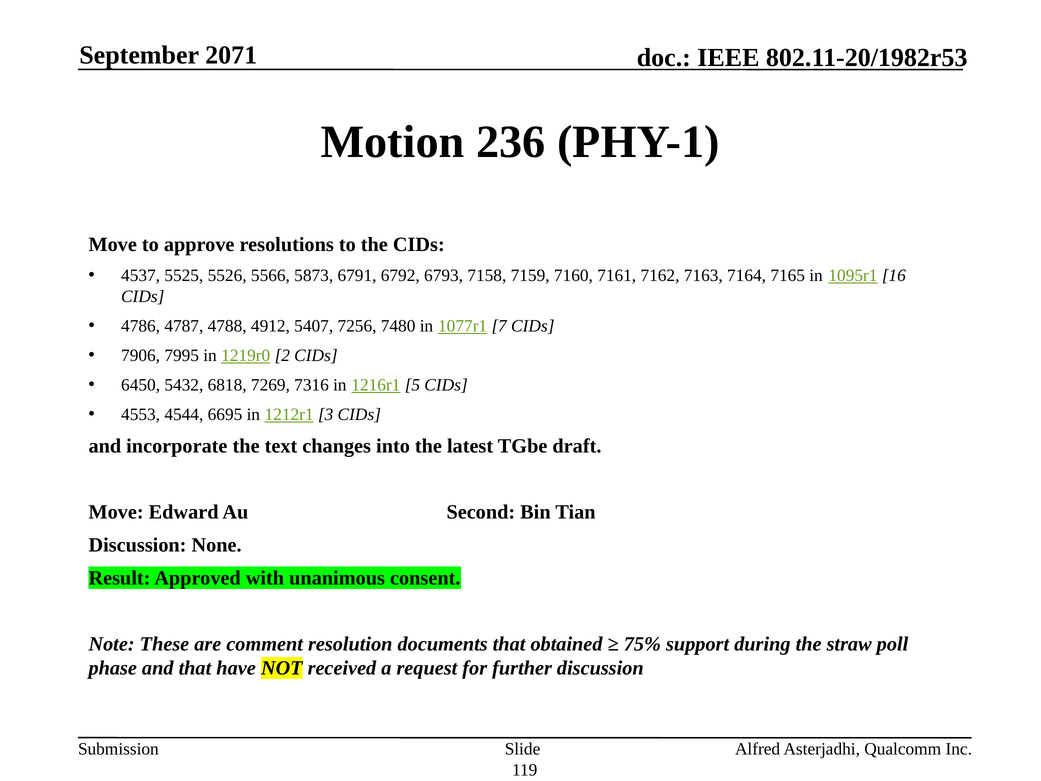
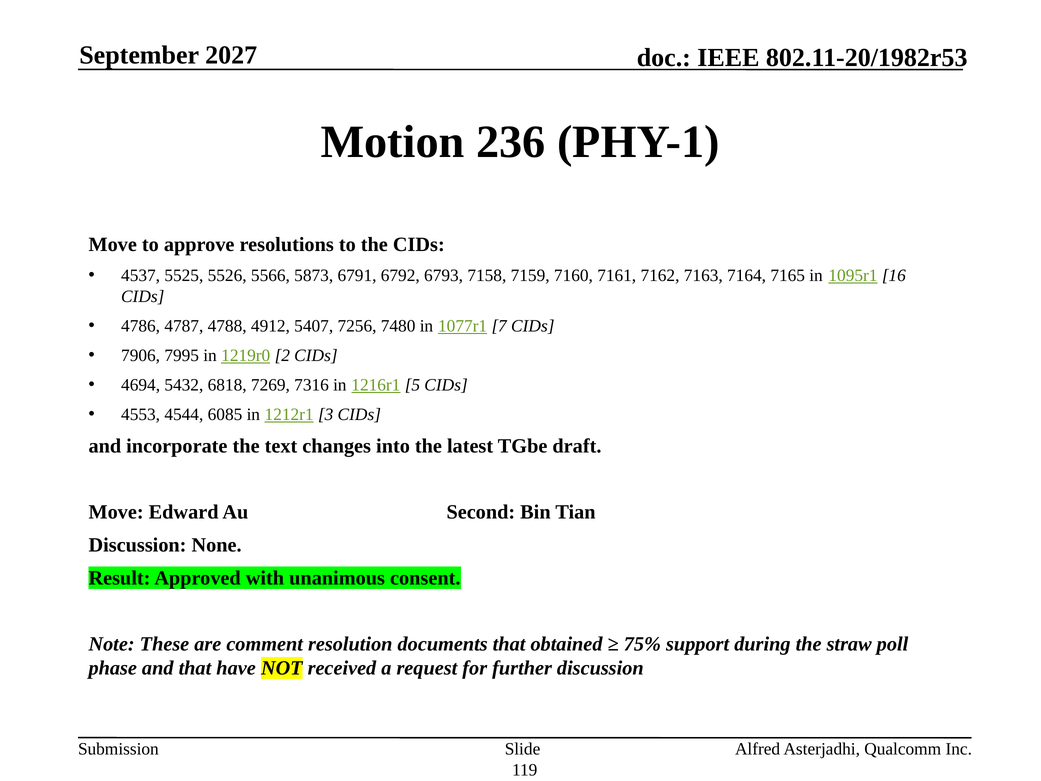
2071: 2071 -> 2027 (231, 55)
6450: 6450 -> 4694 (141, 385)
6695: 6695 -> 6085 (225, 414)
